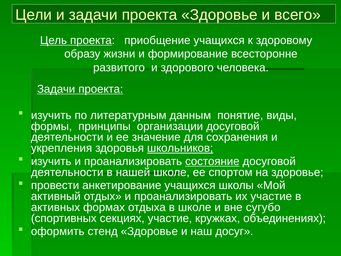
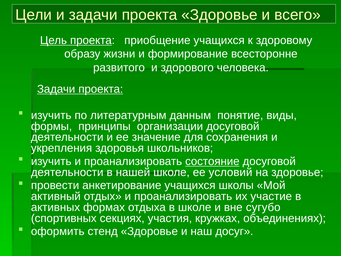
школьников underline: present -> none (180, 148)
спортом: спортом -> условий (231, 172)
секциях участие: участие -> участия (170, 218)
